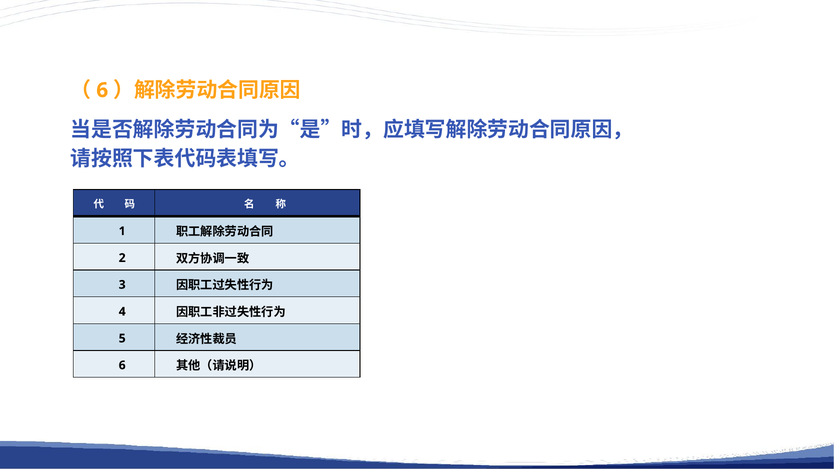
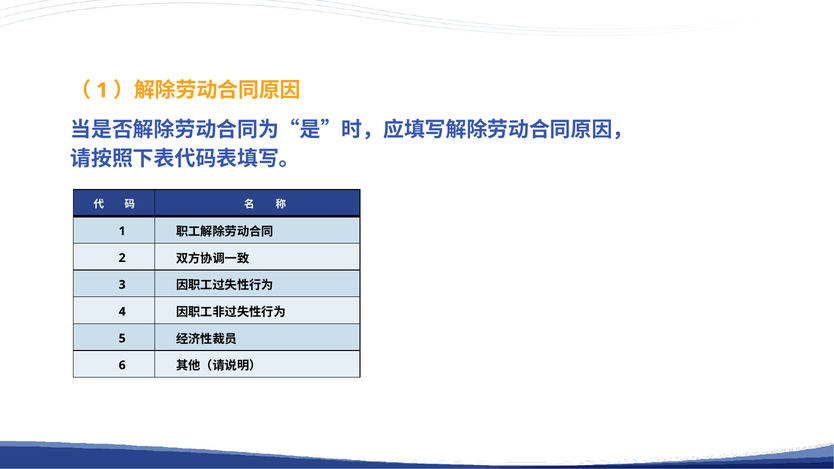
6: 6 -> 1 (102, 90)
